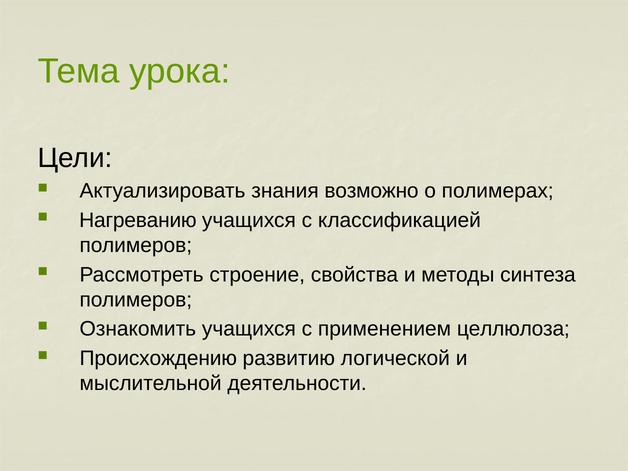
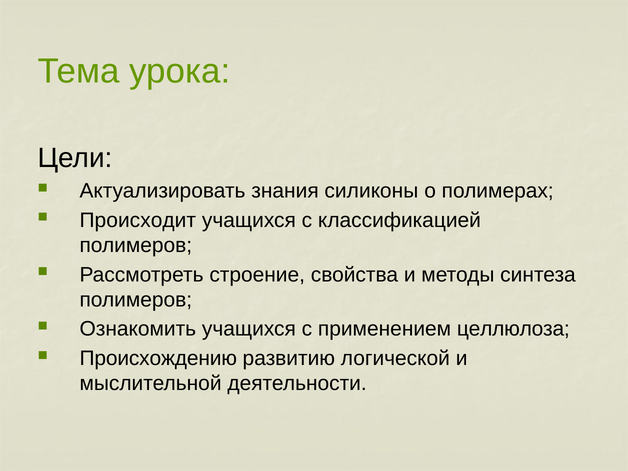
возможно: возможно -> силиконы (371, 191)
Нагреванию: Нагреванию -> Происходит (138, 220)
